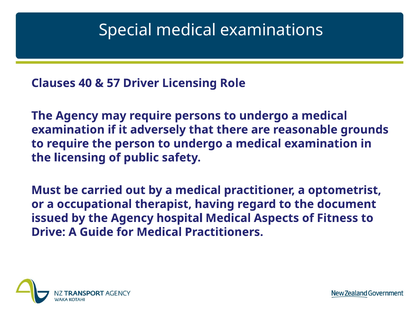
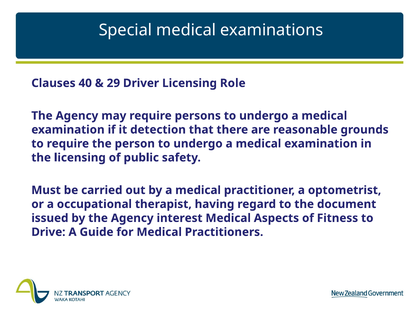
57: 57 -> 29 (113, 83)
adversely: adversely -> detection (158, 130)
hospital: hospital -> interest (180, 218)
